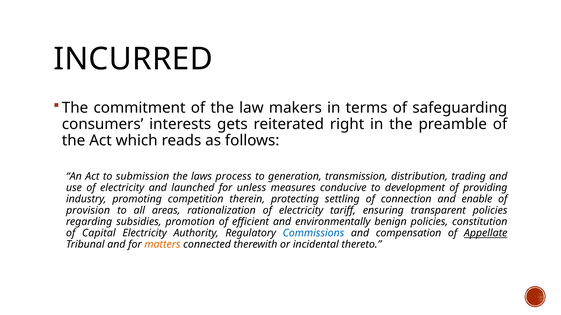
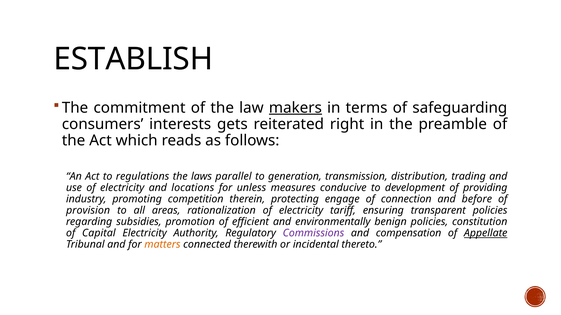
INCURRED: INCURRED -> ESTABLISH (133, 59)
makers underline: none -> present (295, 108)
submission: submission -> regulations (143, 177)
process: process -> parallel (234, 177)
launched: launched -> locations (193, 188)
settling: settling -> engage (342, 199)
enable: enable -> before (477, 199)
Commissions colour: blue -> purple (313, 233)
